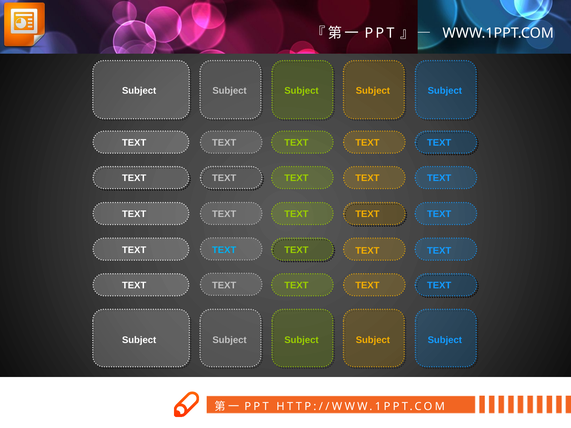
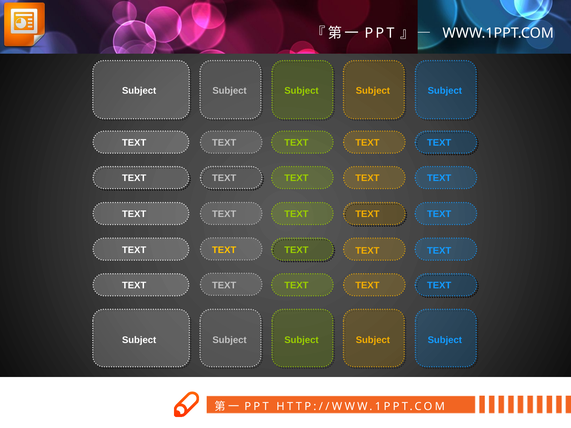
TEXT colour: light blue -> yellow (224, 250)
